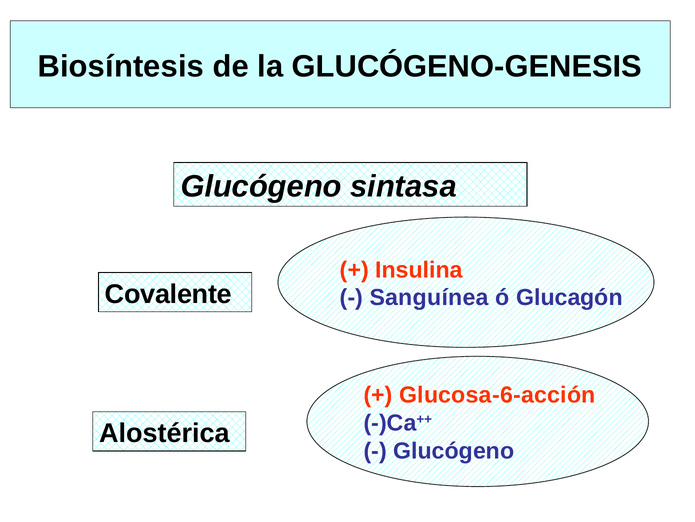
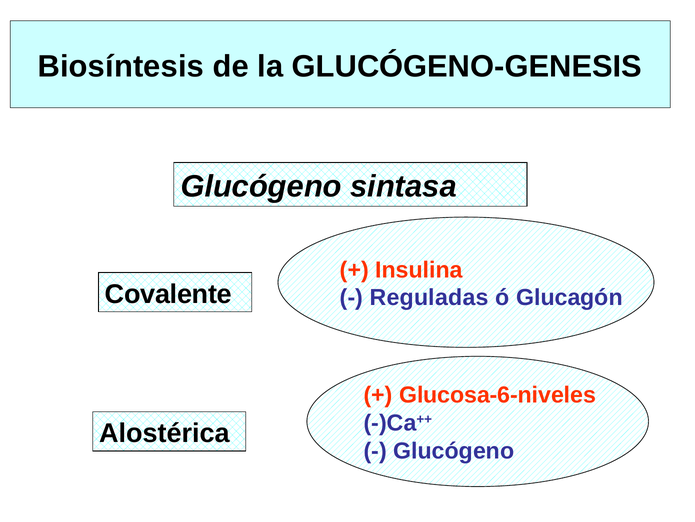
Sanguínea: Sanguínea -> Reguladas (429, 297)
Glucosa-6-acción: Glucosa-6-acción -> Glucosa-6-niveles (498, 395)
